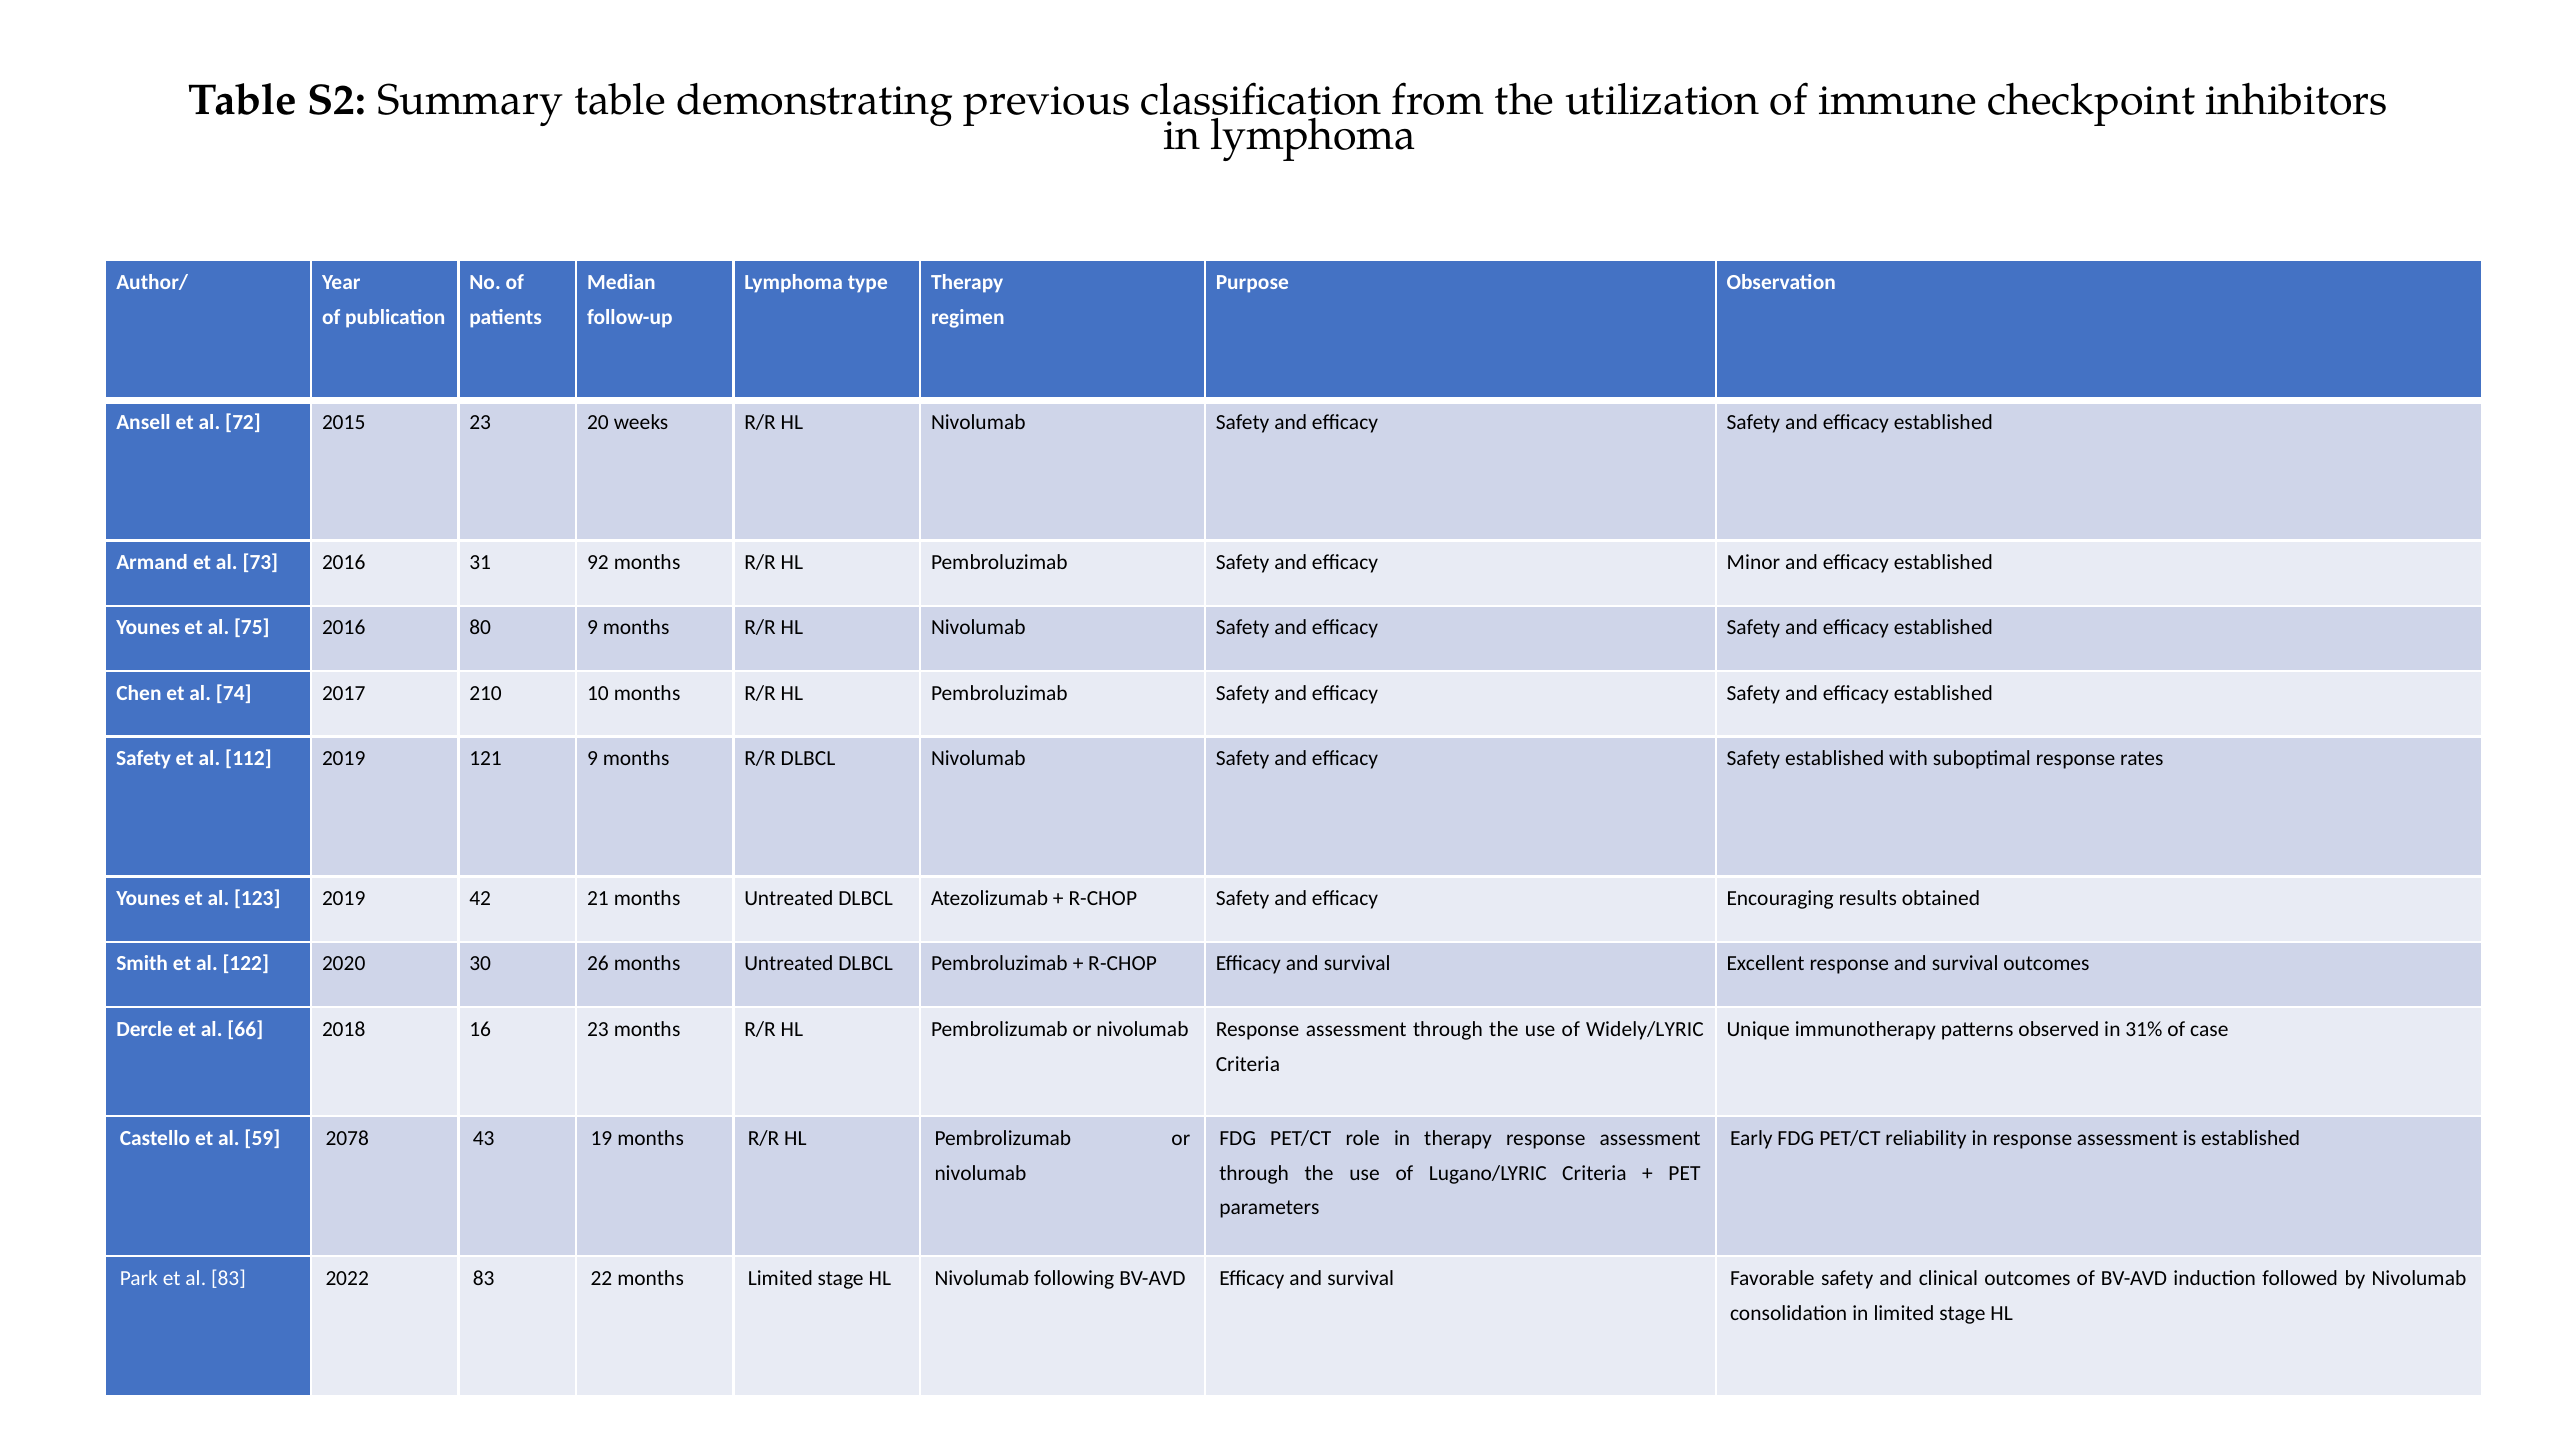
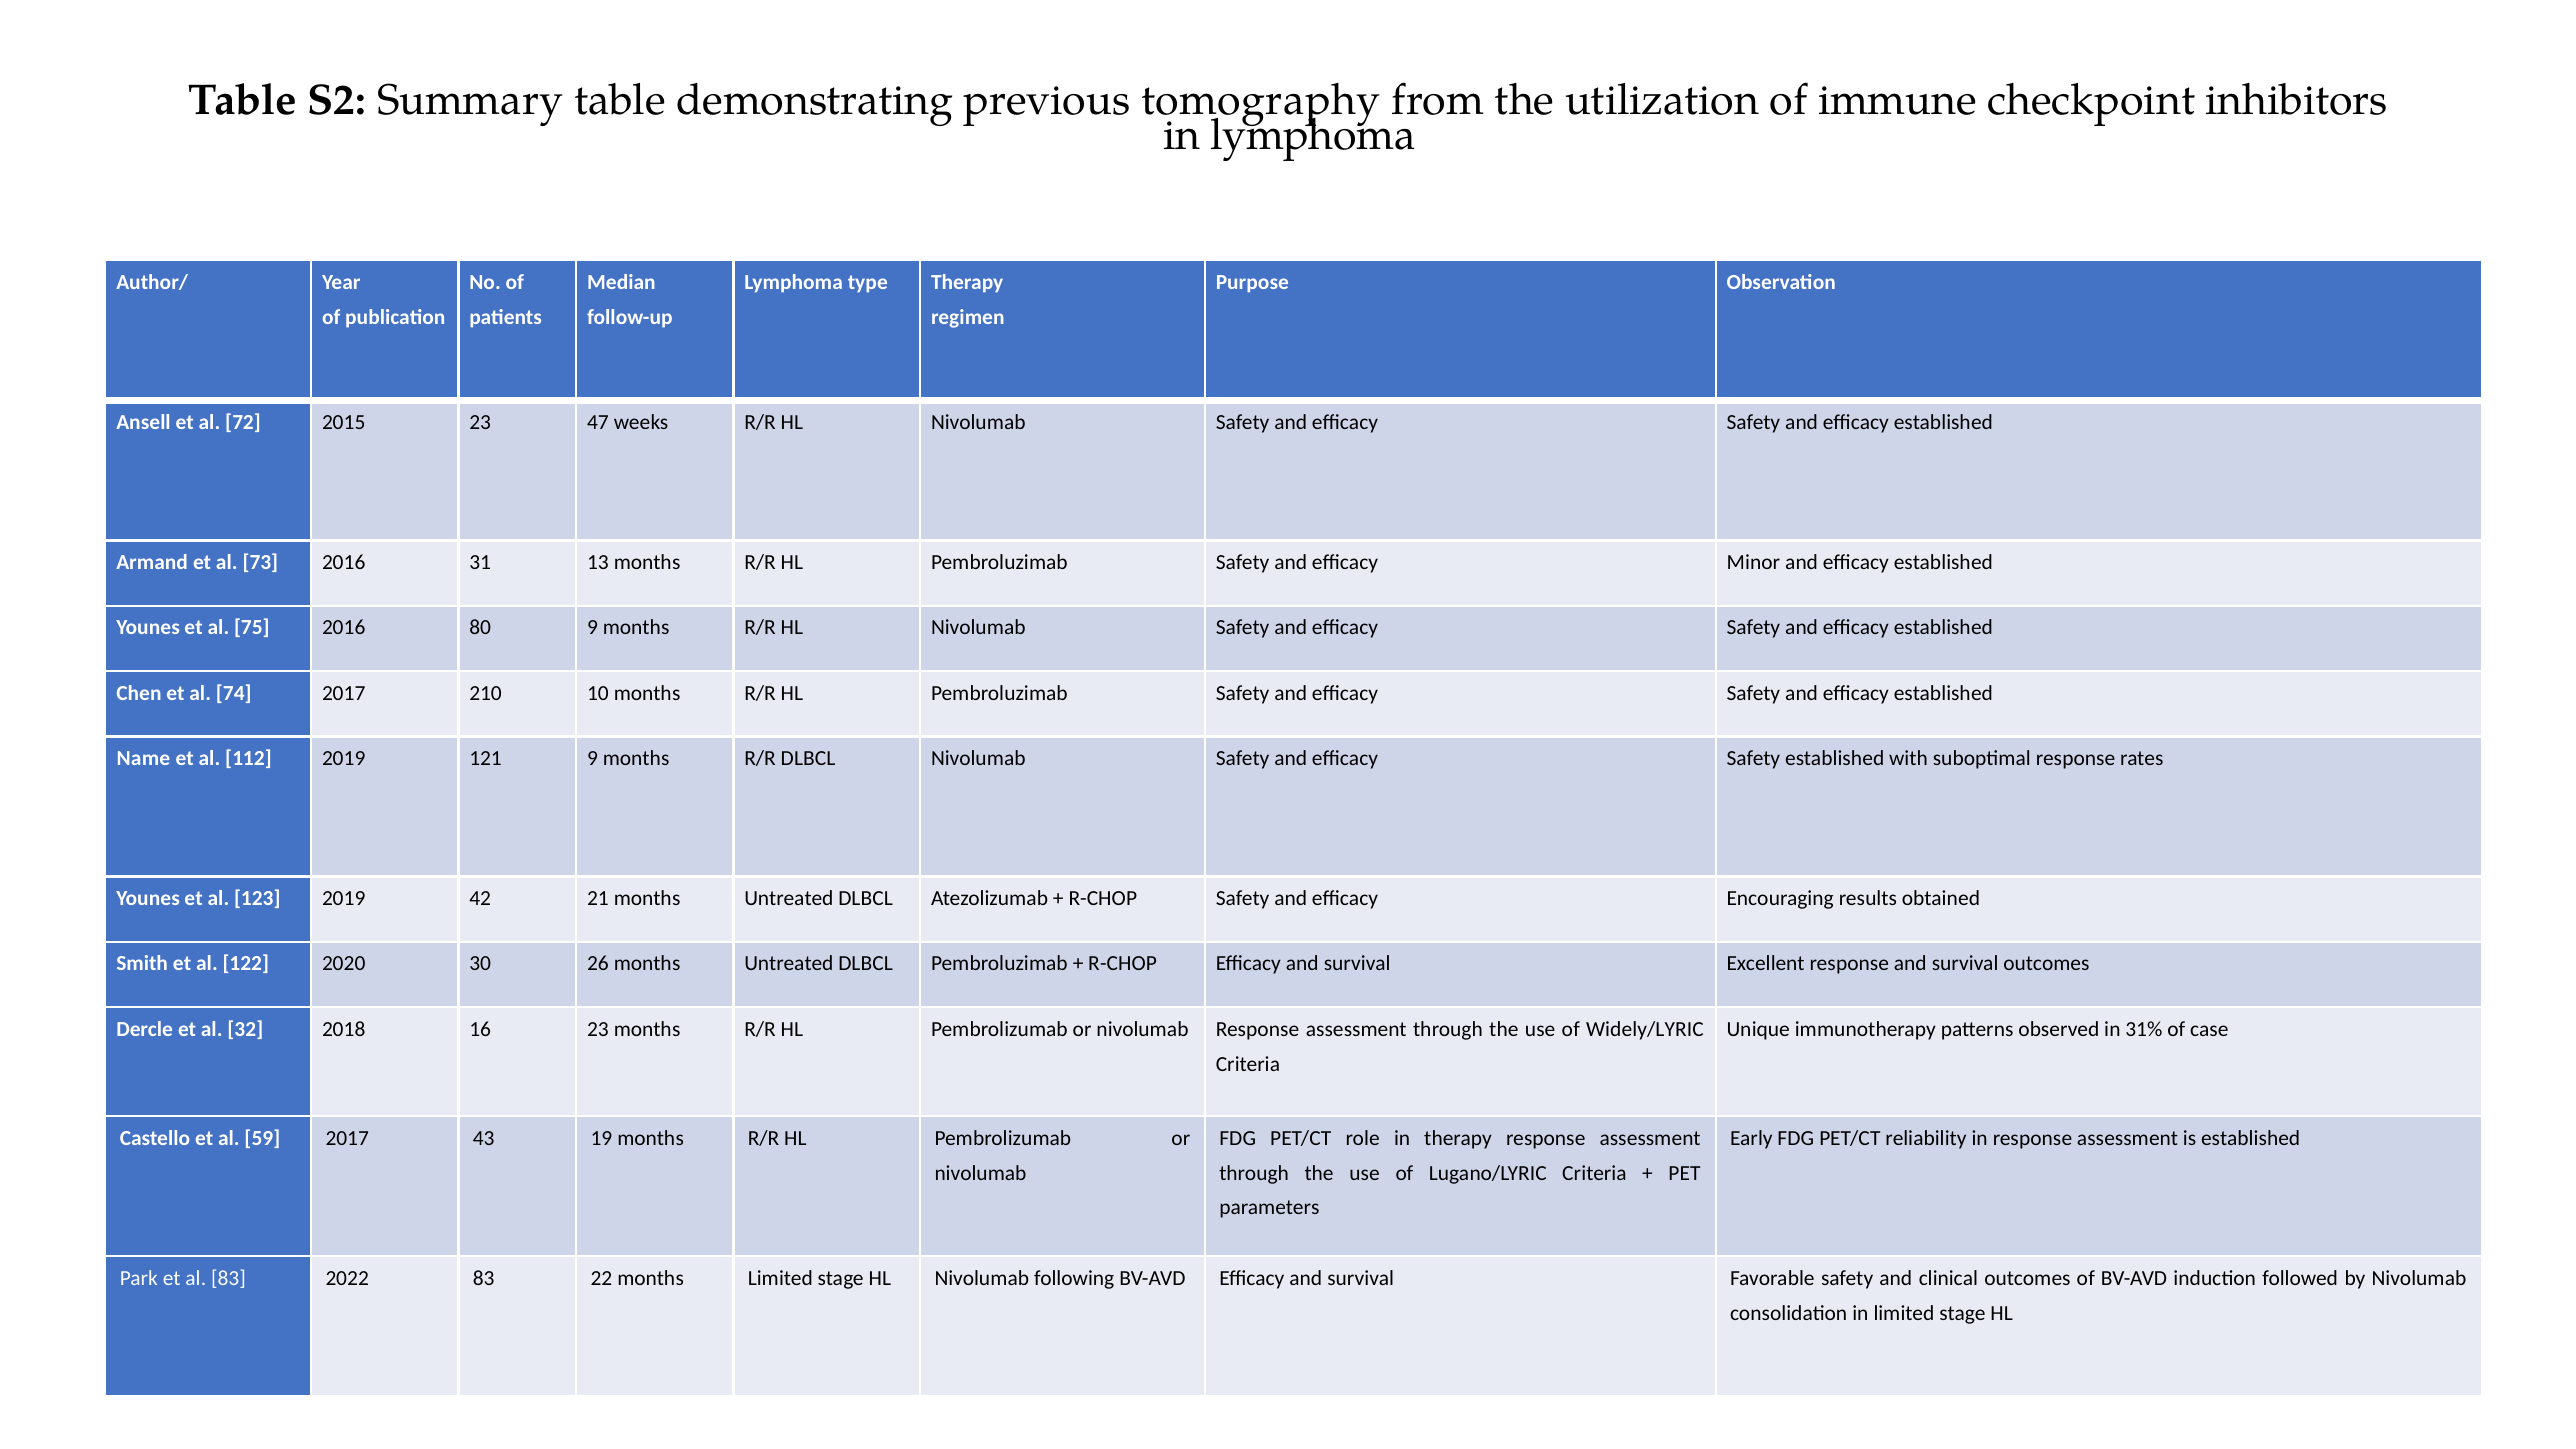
classification: classification -> tomography (1261, 100)
20: 20 -> 47 (598, 422)
92: 92 -> 13 (598, 563)
Safety: Safety -> Name (143, 758)
66: 66 -> 32 (245, 1029)
59 2078: 2078 -> 2017 (347, 1138)
